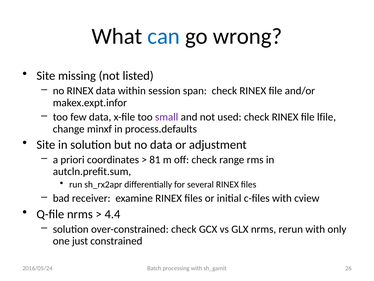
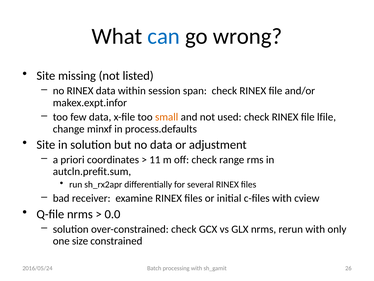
small colour: purple -> orange (167, 117)
81: 81 -> 11 (155, 160)
4.4: 4.4 -> 0.0 (112, 214)
just: just -> size (80, 241)
